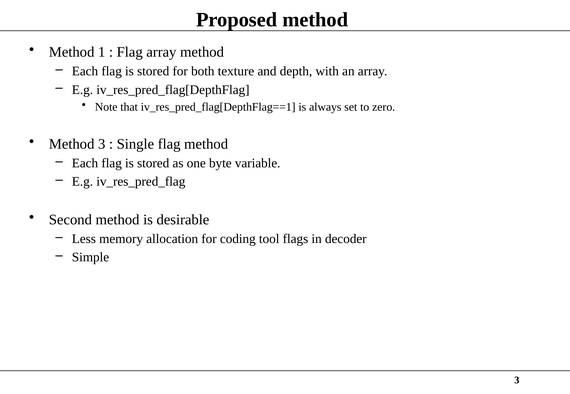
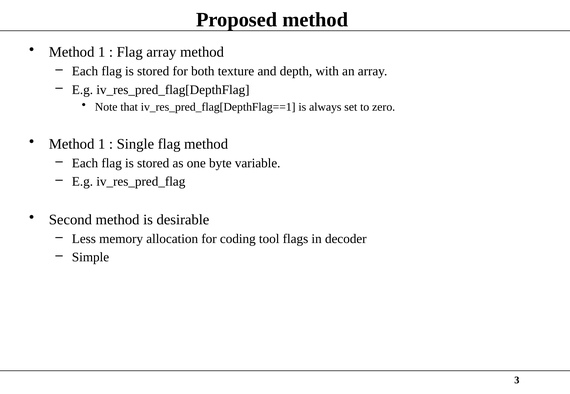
3: 3 -> 1 (102, 144)
